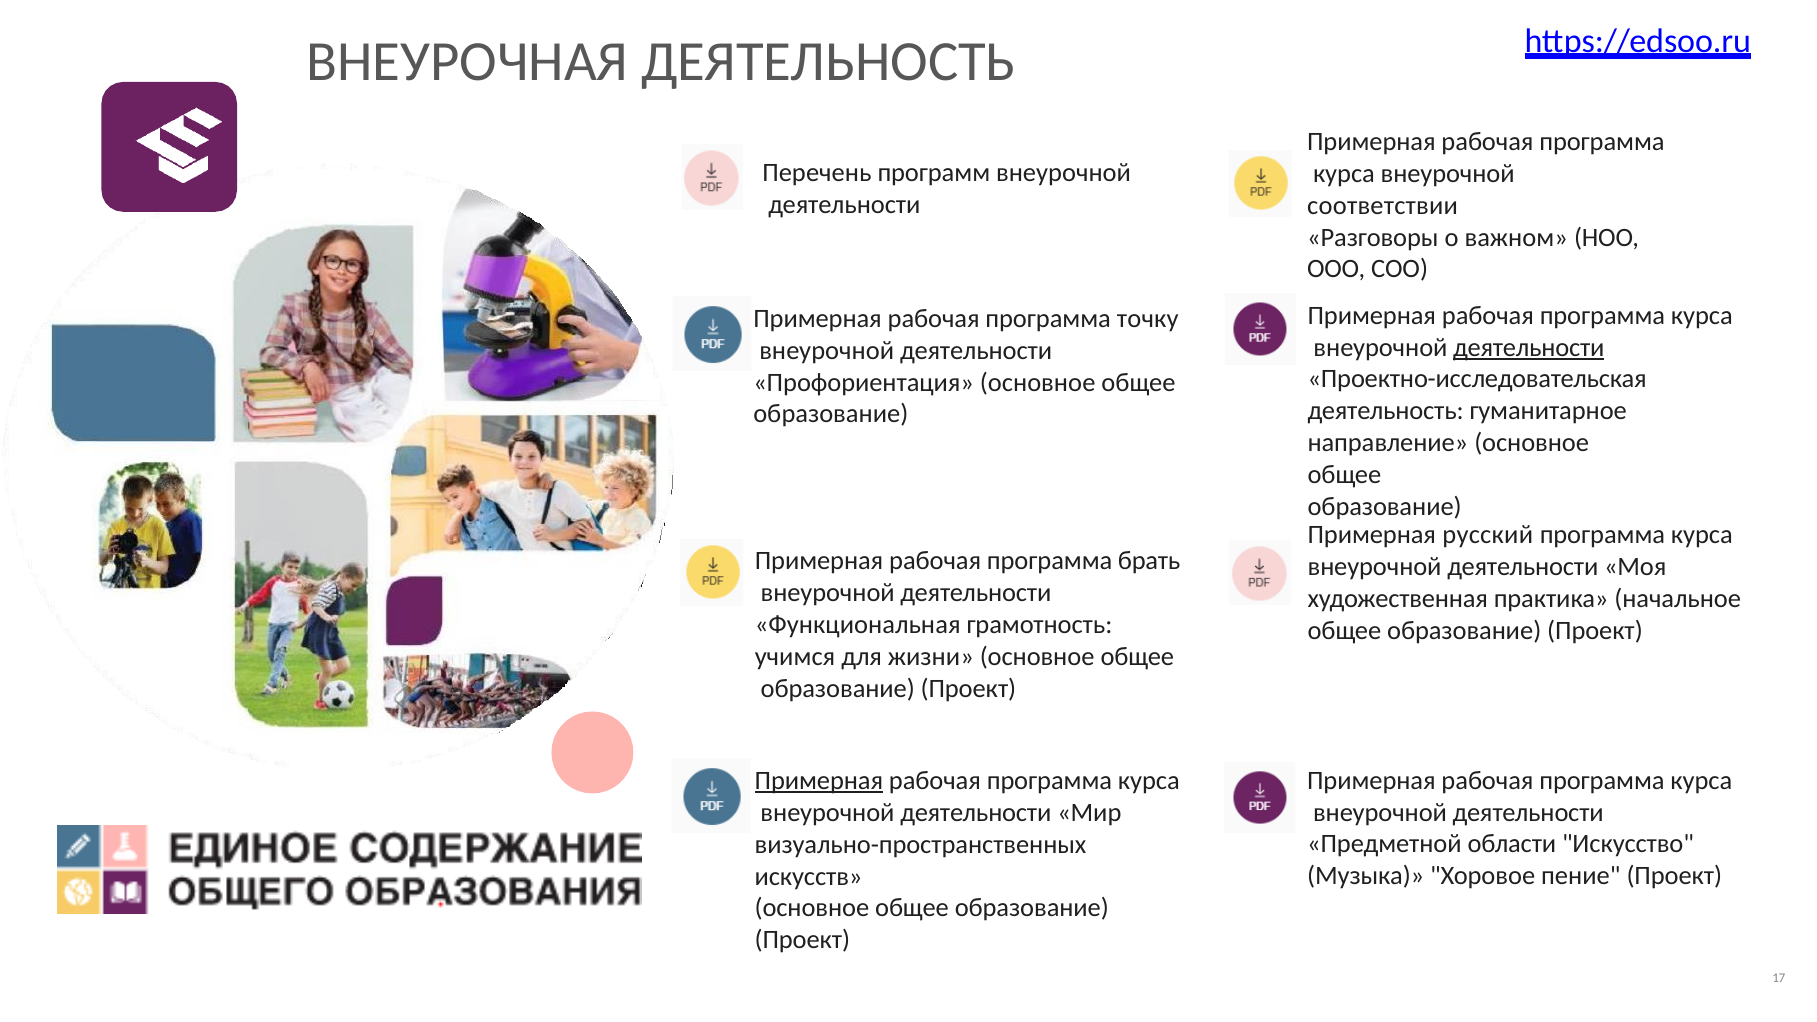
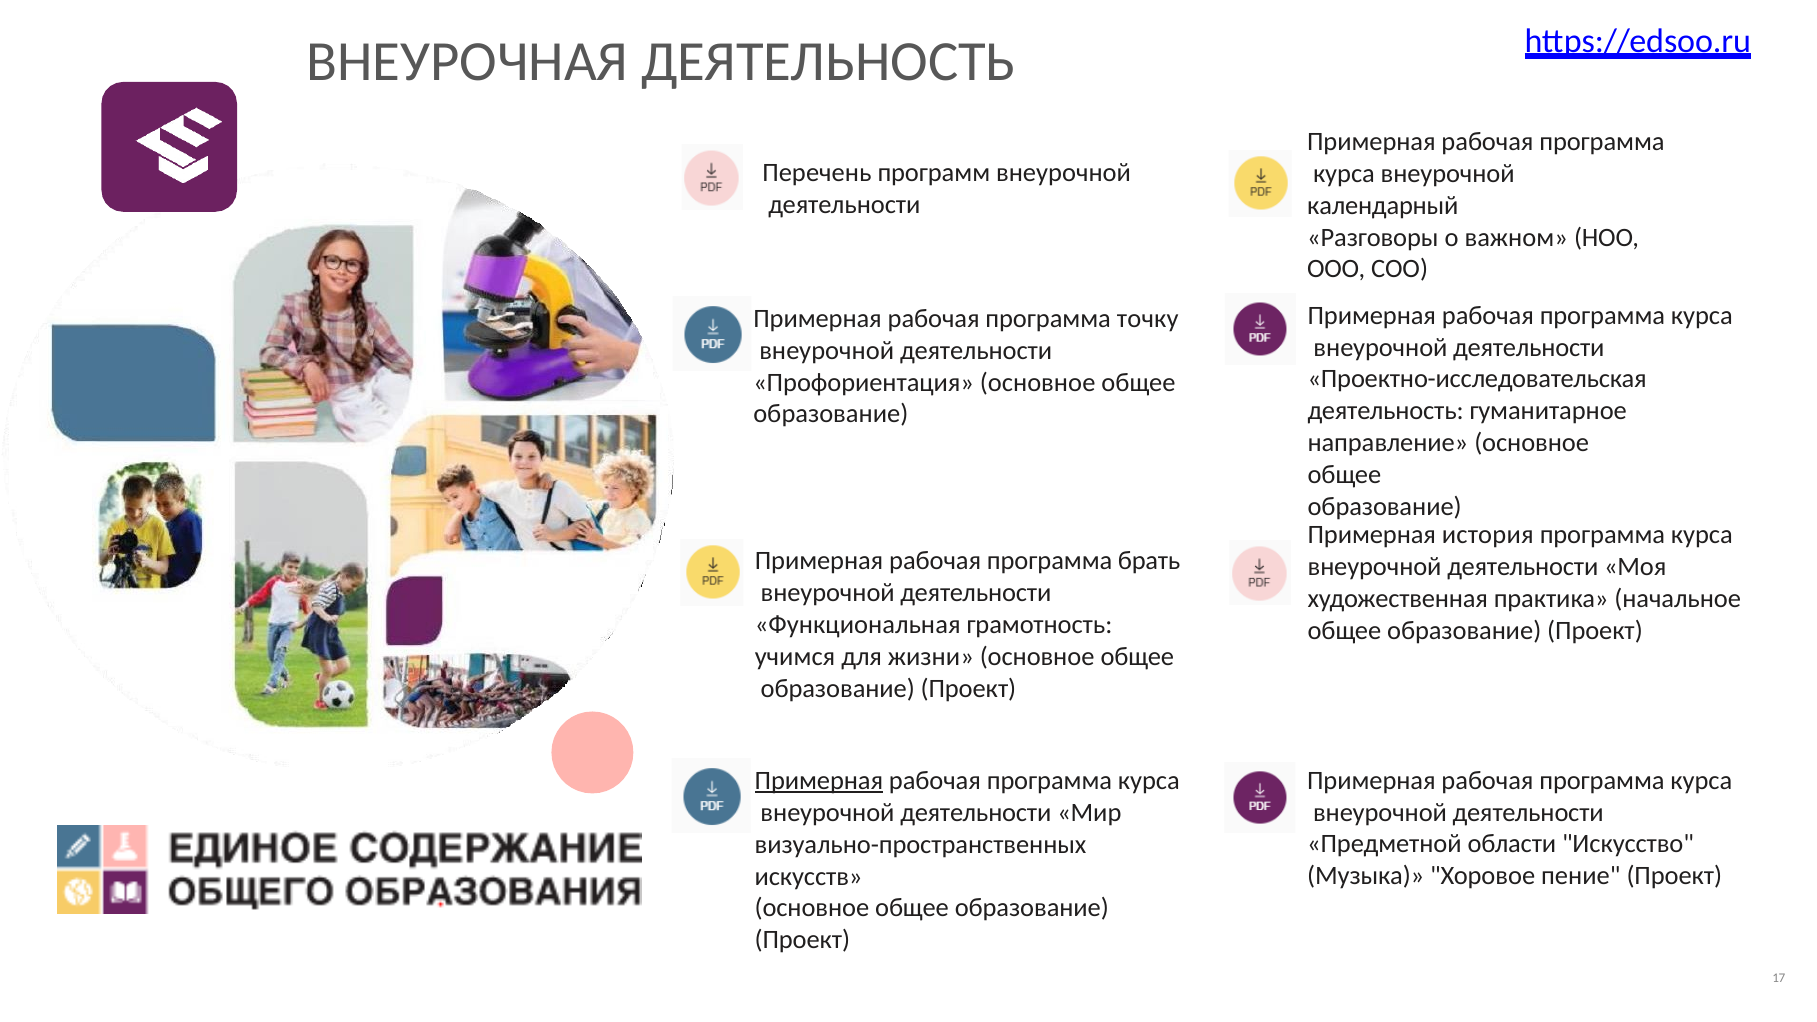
соответствии: соответствии -> календарный (1383, 205)
деятельности underline: present -> none (1529, 347)
русский: русский -> история (1488, 535)
